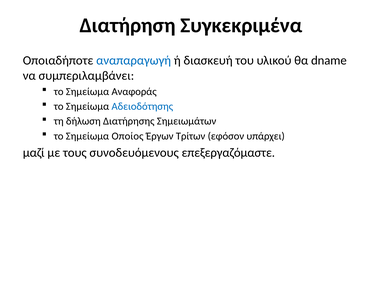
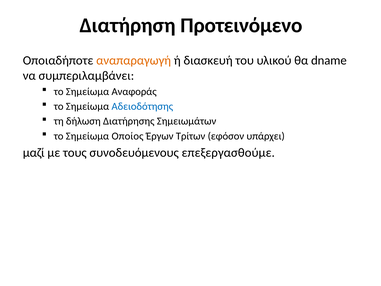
Συγκεκριμένα: Συγκεκριμένα -> Προτεινόμενο (241, 25)
αναπαραγωγή colour: blue -> orange (134, 60)
επεξεργαζόμαστε: επεξεργαζόμαστε -> επεξεργασθούμε (228, 153)
